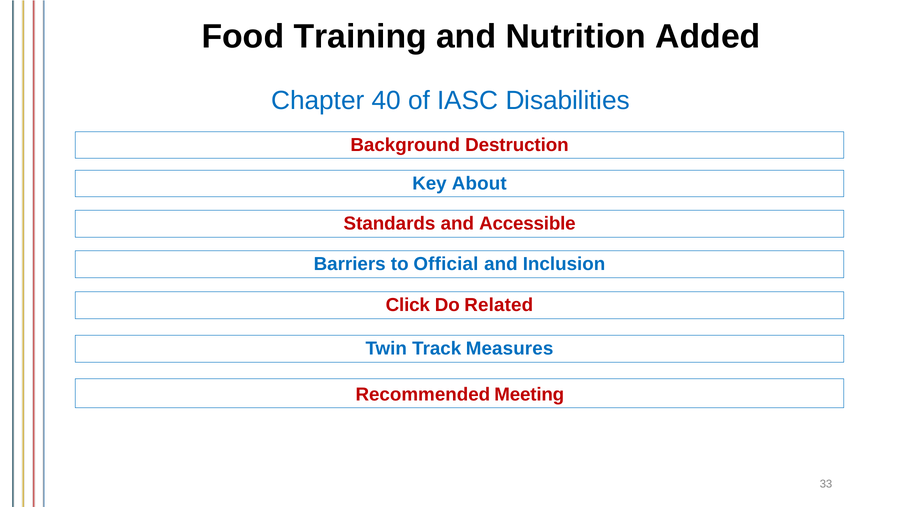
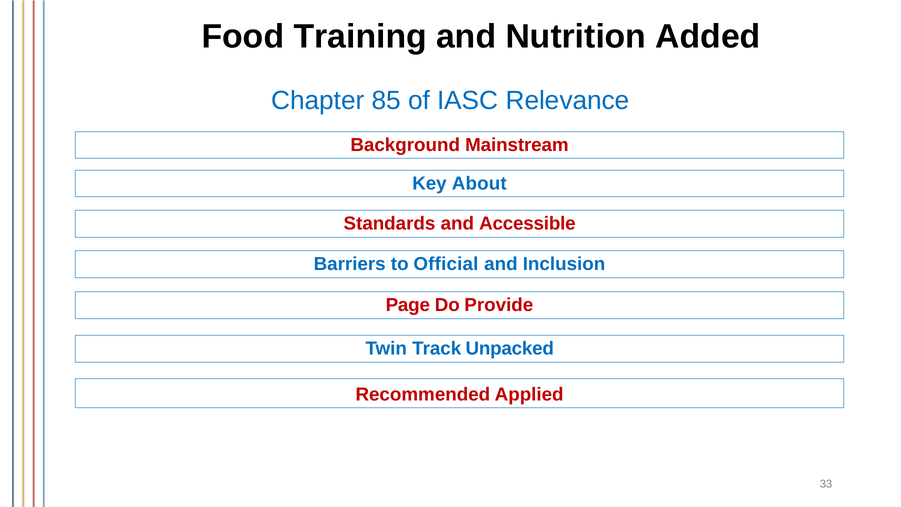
40: 40 -> 85 (386, 100)
Disabilities: Disabilities -> Relevance (568, 100)
Destruction: Destruction -> Mainstream (517, 145)
Click: Click -> Page (408, 305)
Related: Related -> Provide (499, 305)
Measures: Measures -> Unpacked (510, 348)
Meeting: Meeting -> Applied (529, 394)
